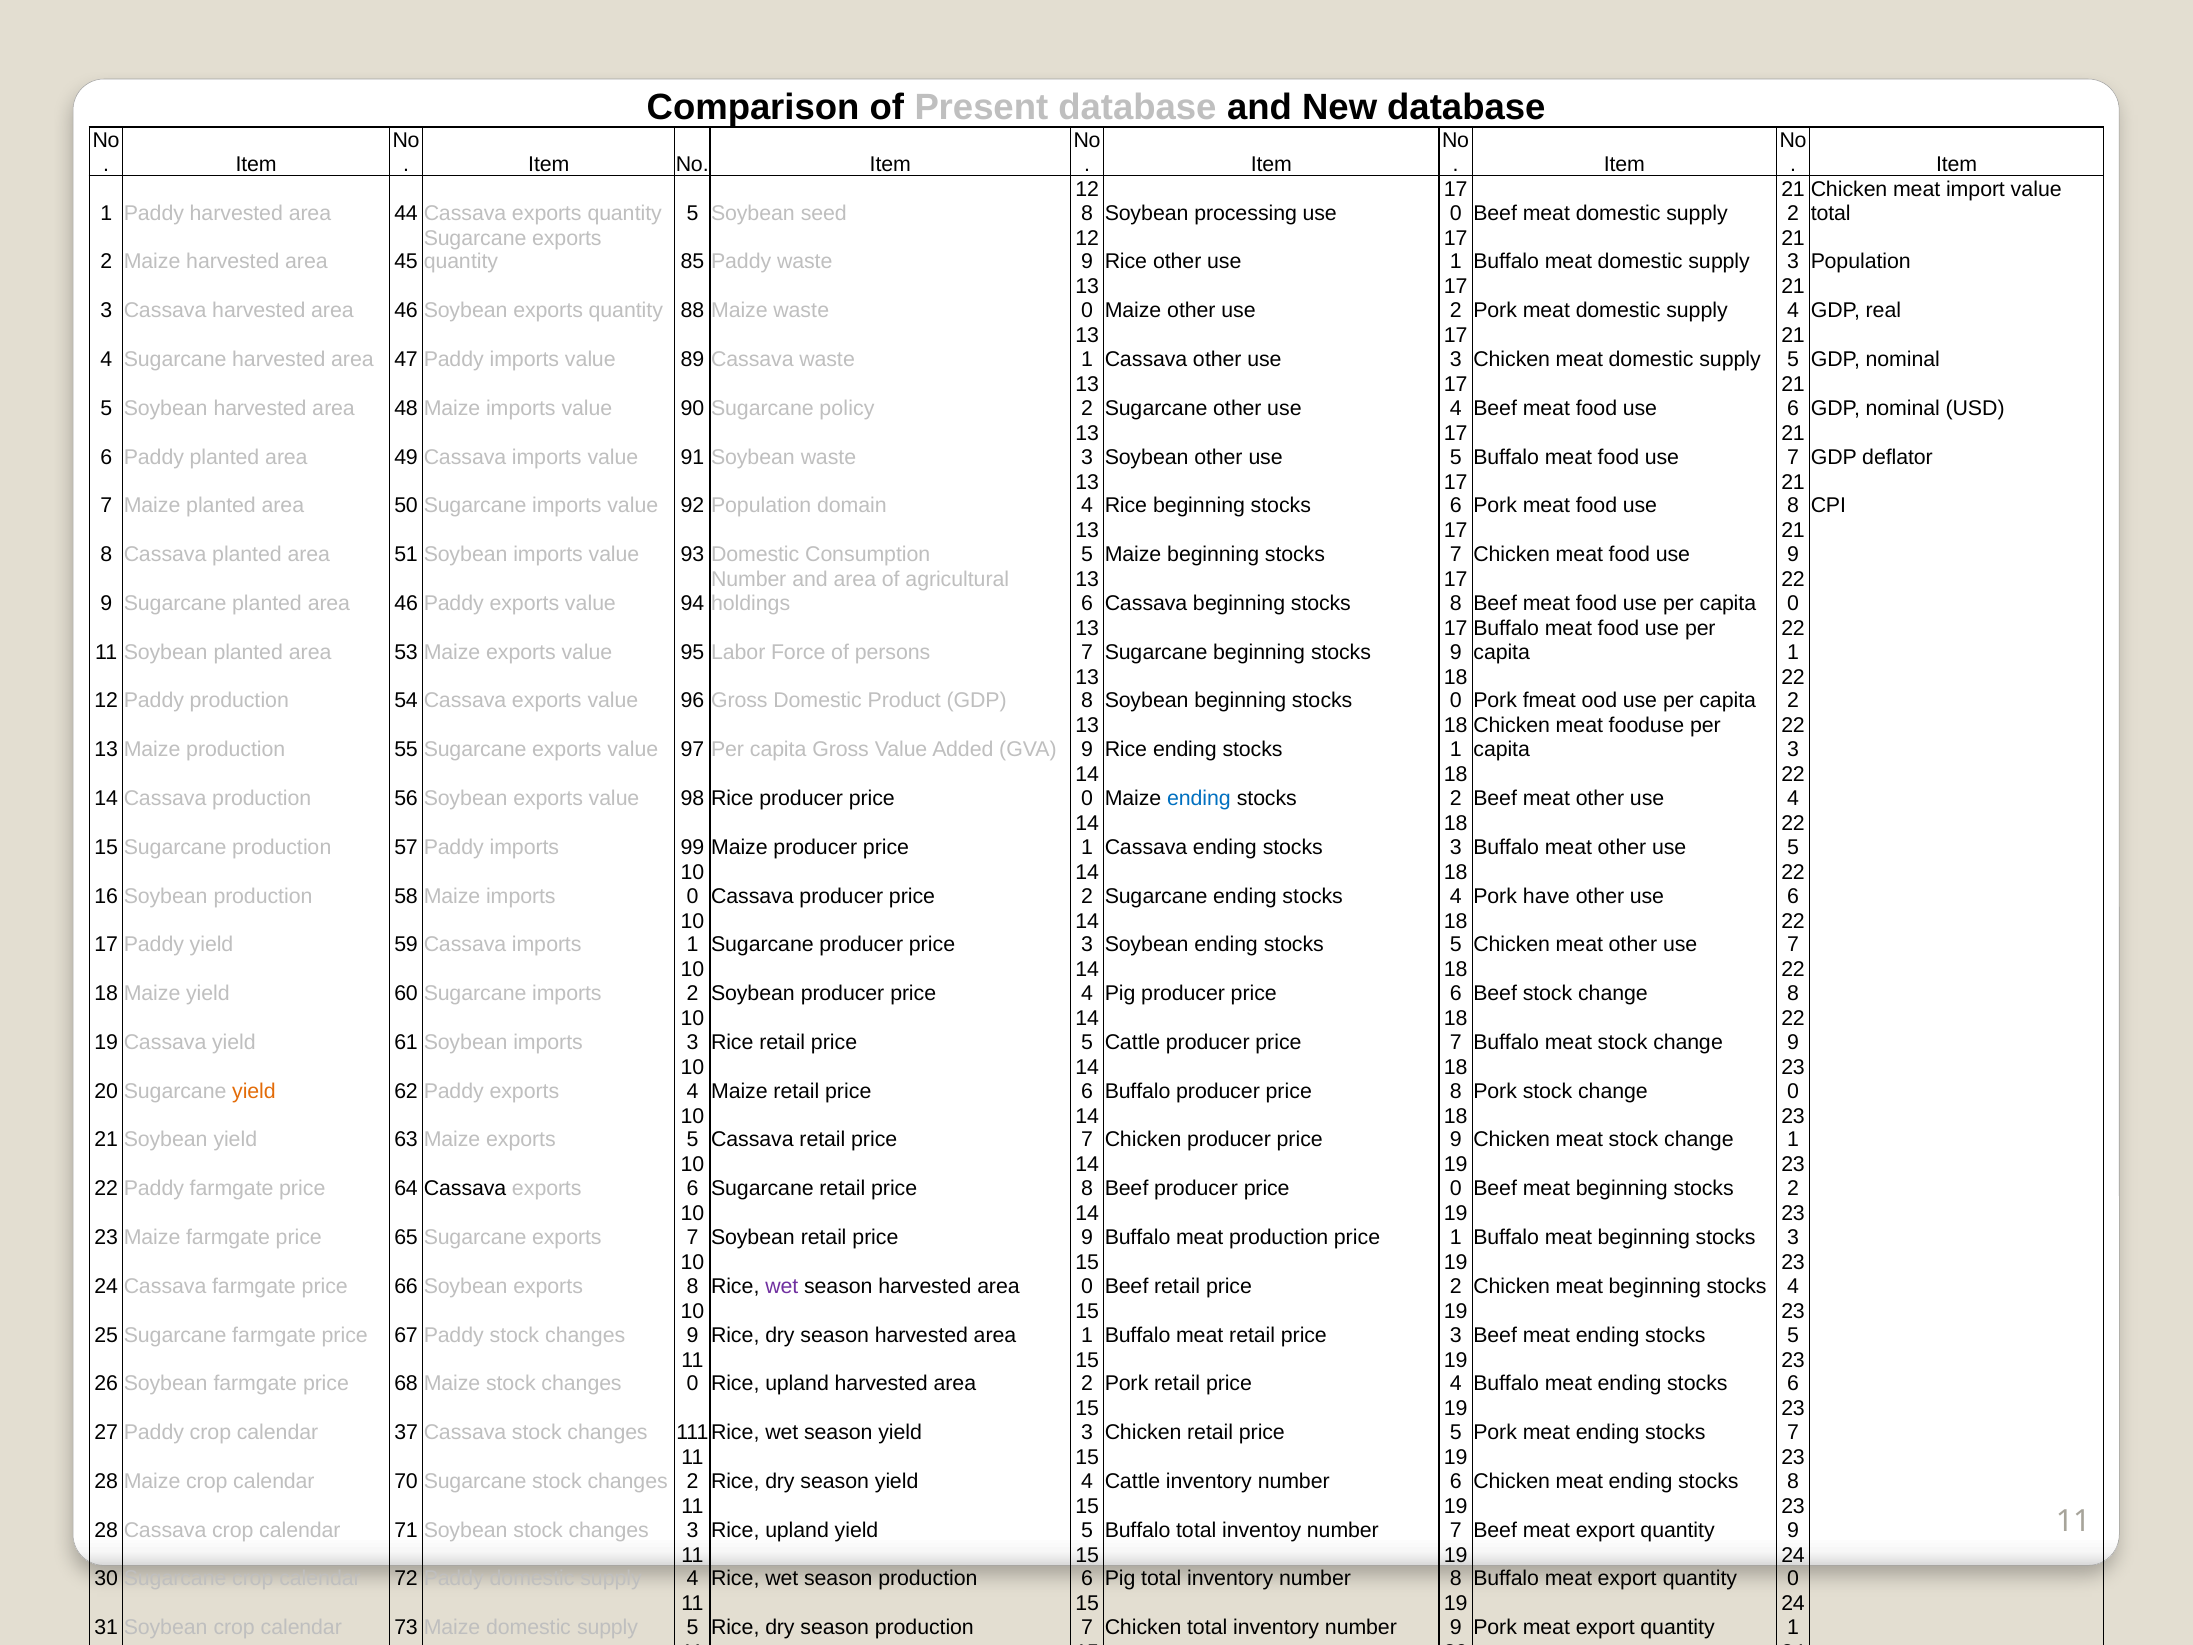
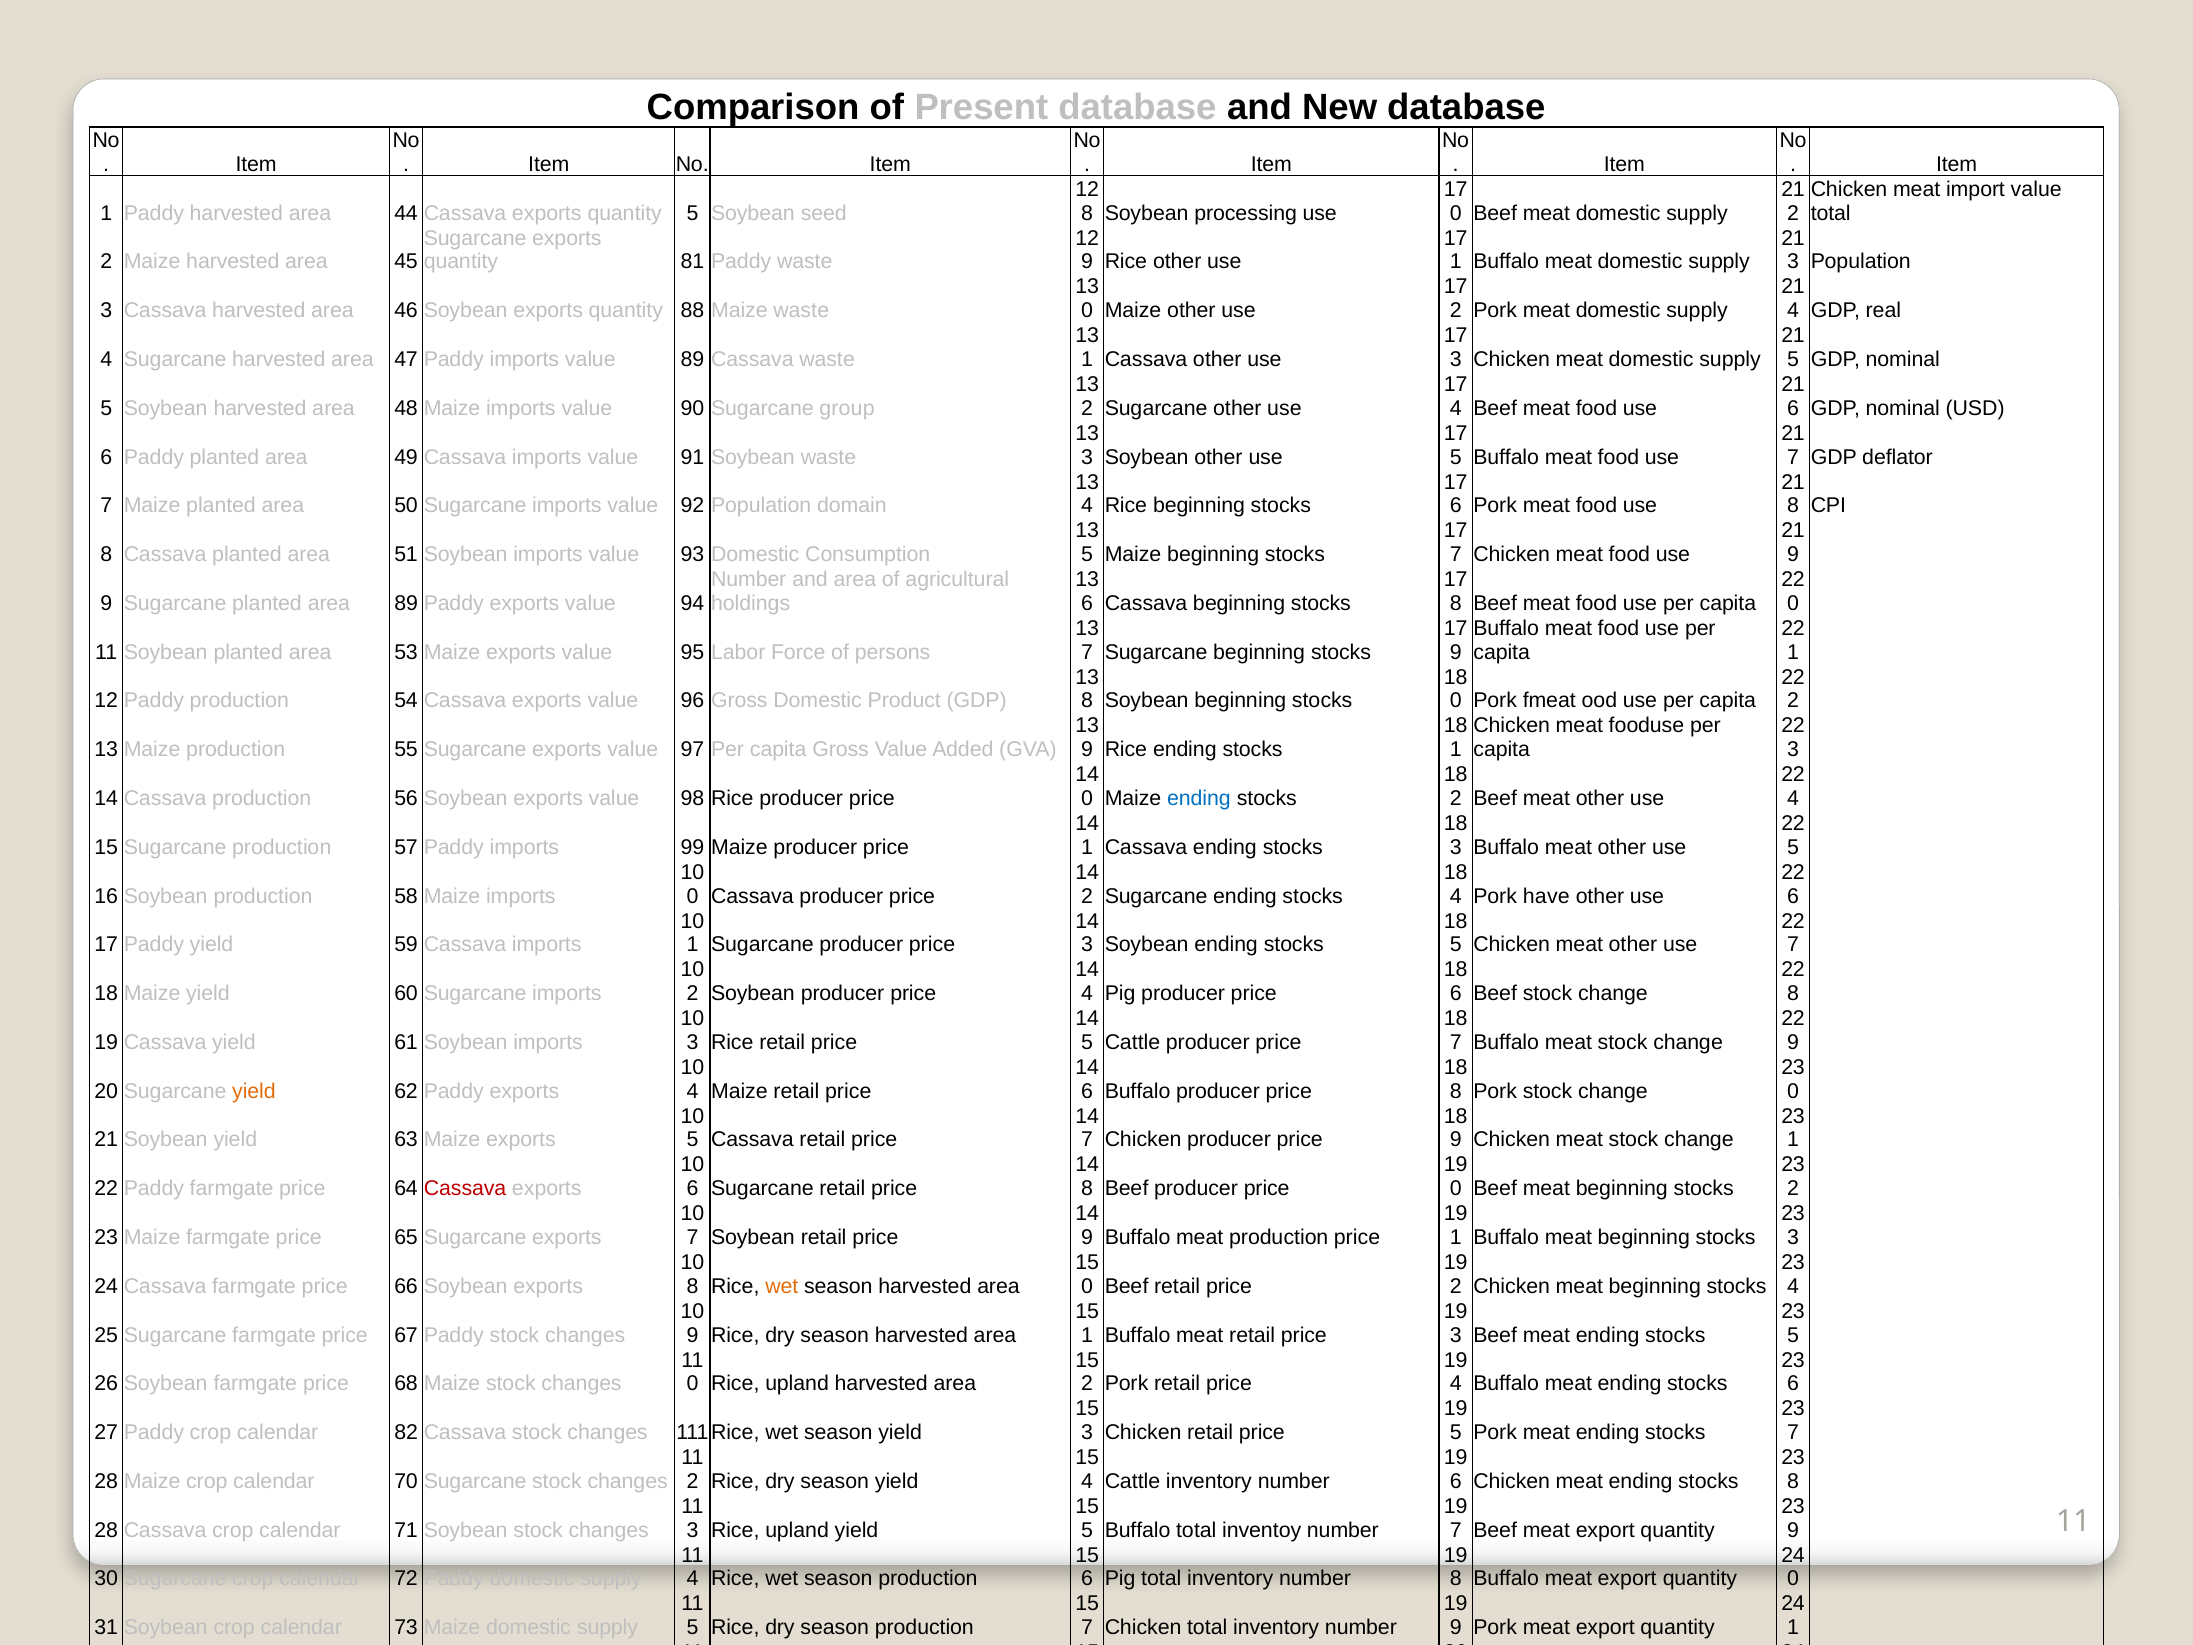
85: 85 -> 81 (692, 262)
policy: policy -> group (847, 408)
planted area 46: 46 -> 89 (406, 603)
Cassava colour: black -> red (465, 1189)
wet colour: purple -> orange (782, 1286)
calendar 37: 37 -> 82 (406, 1432)
